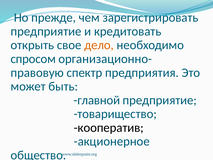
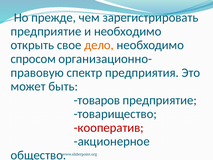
и кредитовать: кредитовать -> необходимо (128, 31)
главной: главной -> товаров (97, 100)
кооператив colour: black -> red (109, 127)
